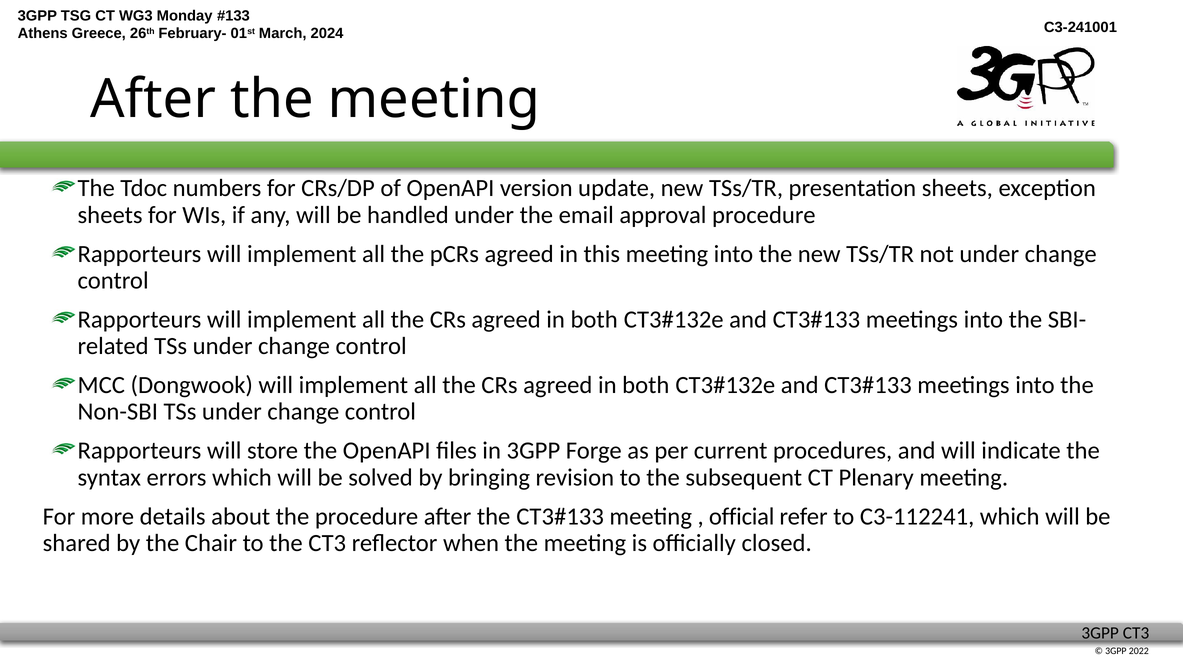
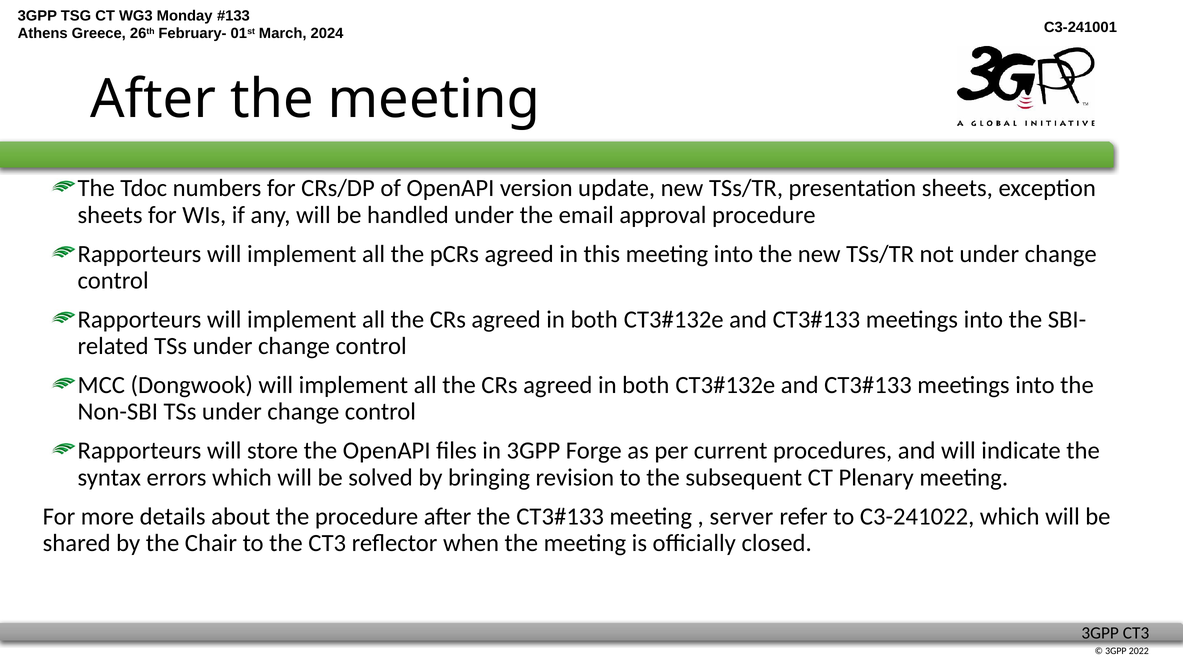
official: official -> server (741, 516)
C3-112241: C3-112241 -> C3-241022 (917, 516)
